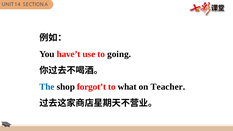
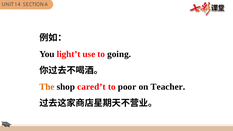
have’t: have’t -> light’t (69, 54)
The colour: blue -> orange (47, 87)
forgot’t: forgot’t -> cared’t (91, 87)
what: what -> poor (127, 87)
